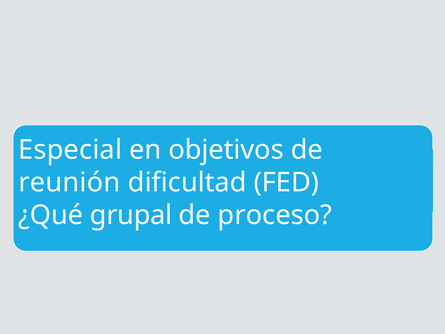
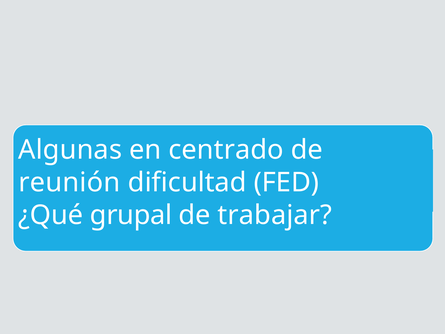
Especial: Especial -> Algunas (70, 150)
objetivos: objetivos -> centrado (226, 150)
proceso: proceso -> trabajar (275, 215)
